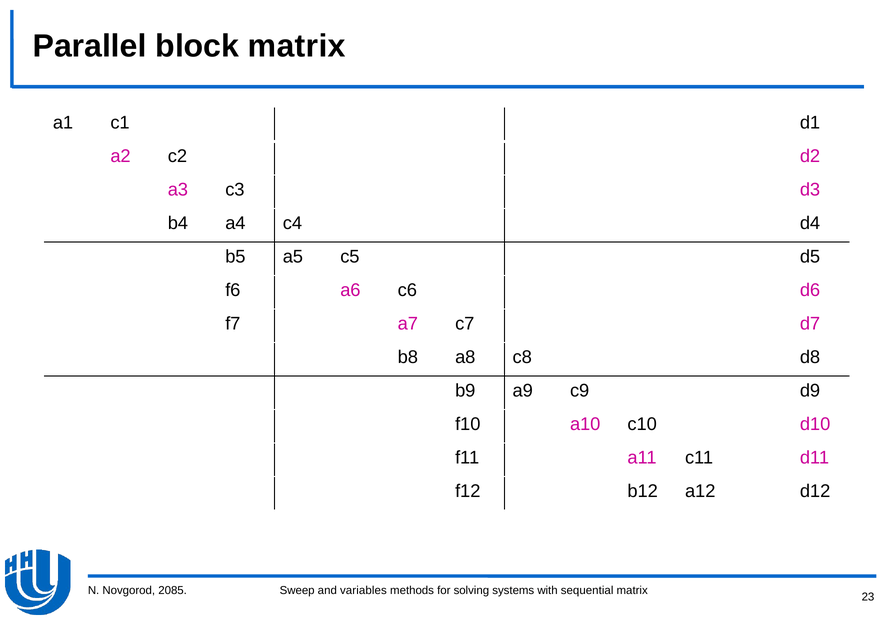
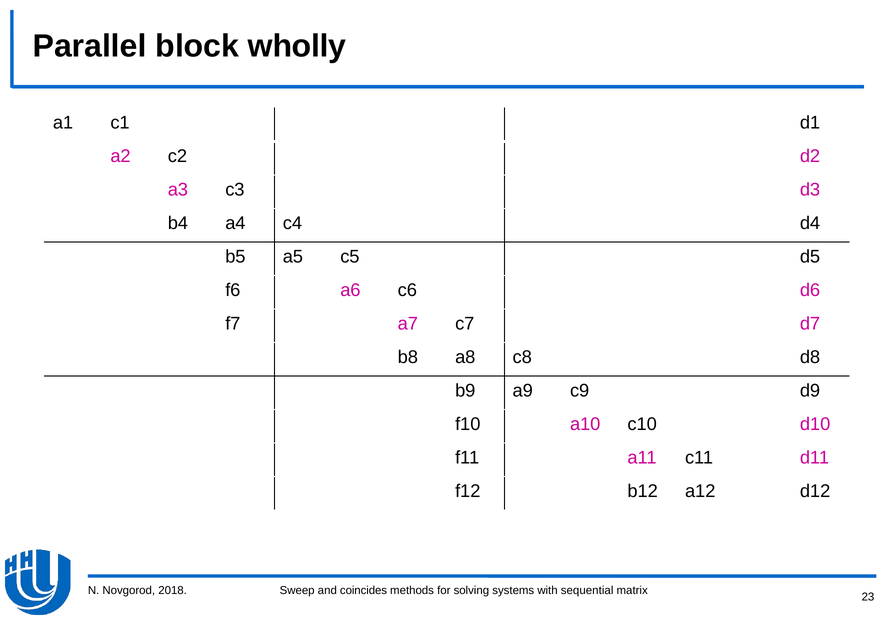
block matrix: matrix -> wholly (297, 46)
2085: 2085 -> 2018 (173, 590)
variables: variables -> coincides (364, 591)
